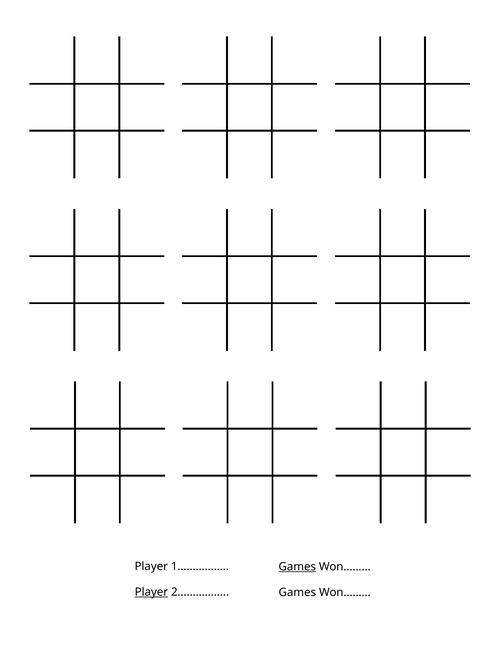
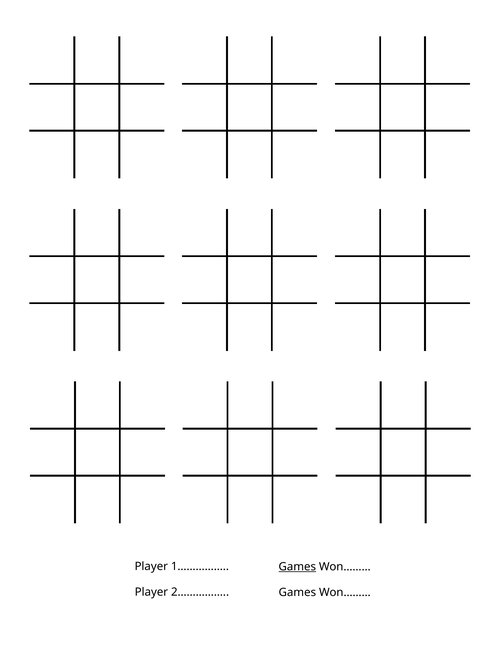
Player underline: present -> none (151, 592)
